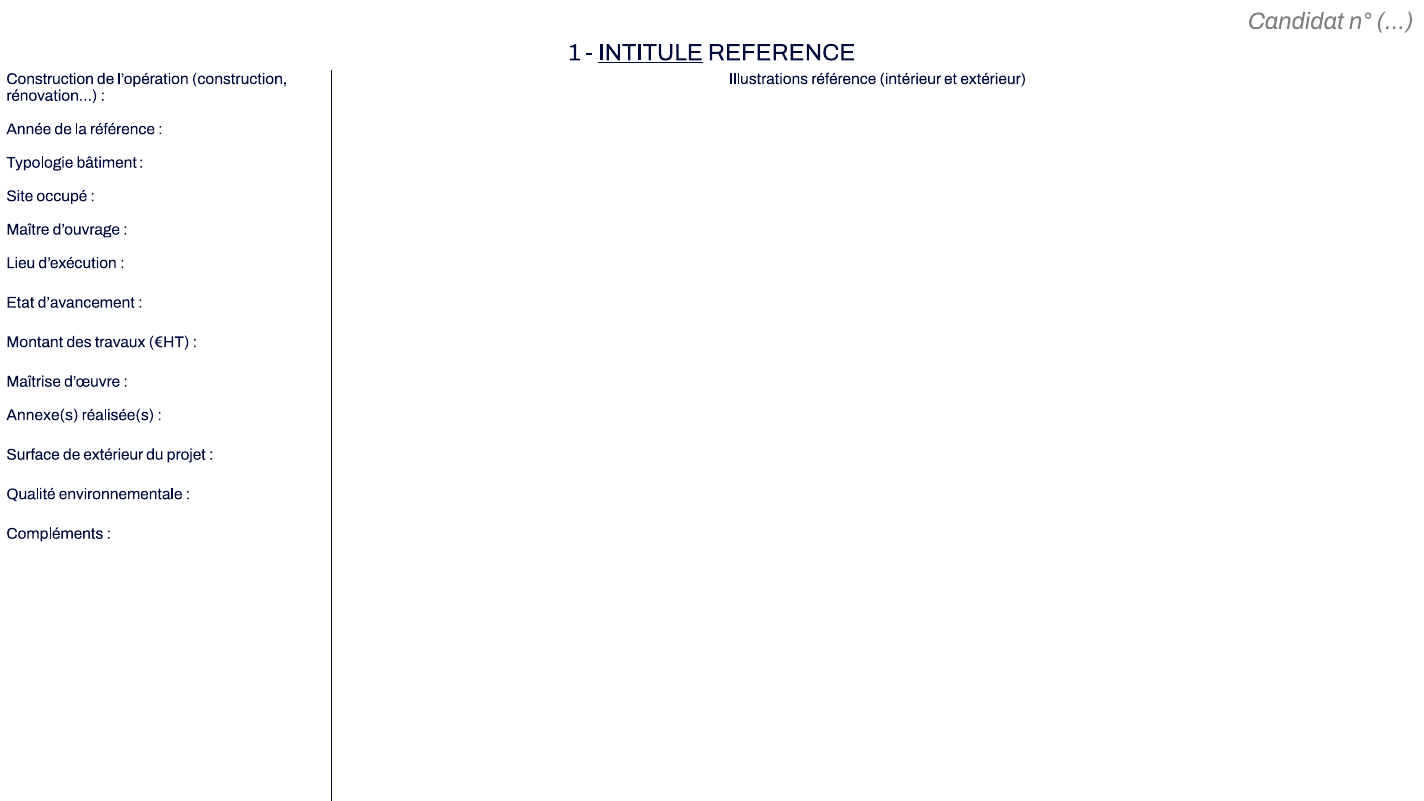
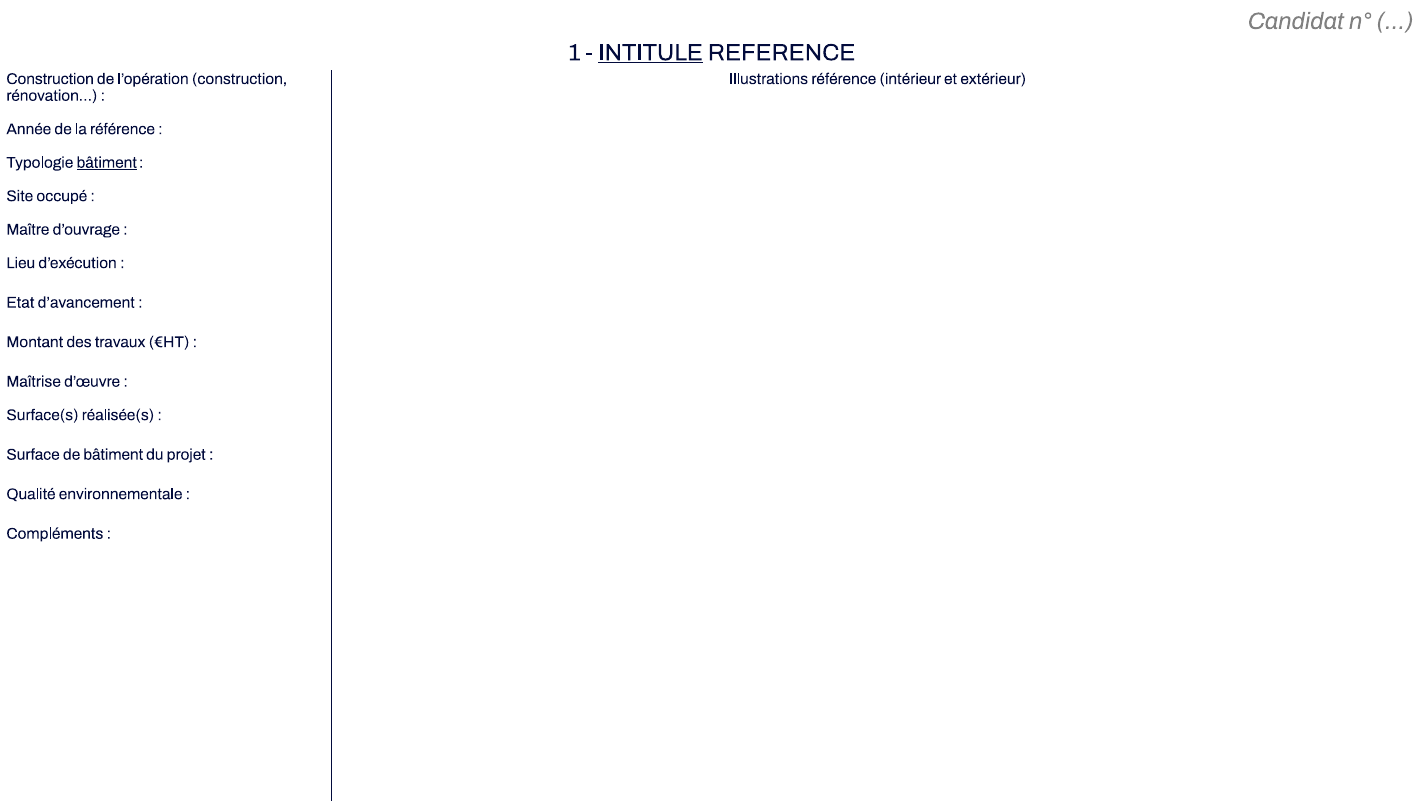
bâtiment underline: none -> present (107, 163)
Annexe(s: Annexe(s -> Surface(s (42, 415)
de extérieur: extérieur -> bâtiment (113, 455)
